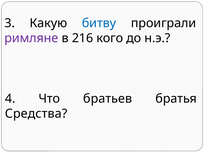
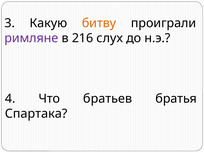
битву colour: blue -> orange (99, 23)
кого: кого -> слух (110, 38)
Средства: Средства -> Спартака (36, 114)
